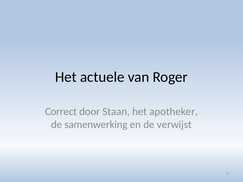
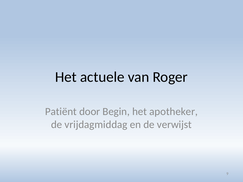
Correct: Correct -> Patiënt (61, 112)
Staan: Staan -> Begin (116, 112)
samenwerking: samenwerking -> vrijdagmiddag (96, 125)
